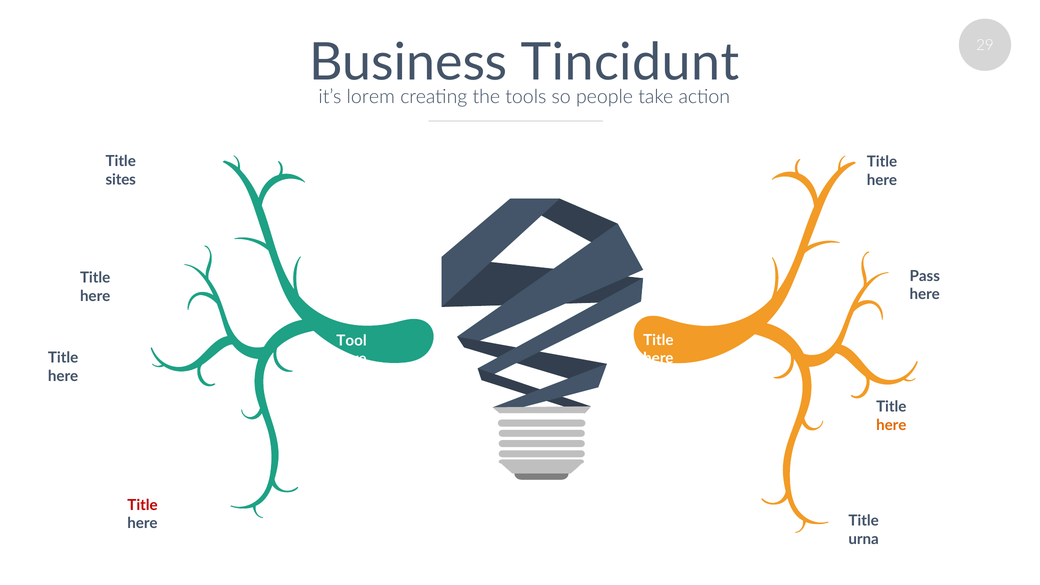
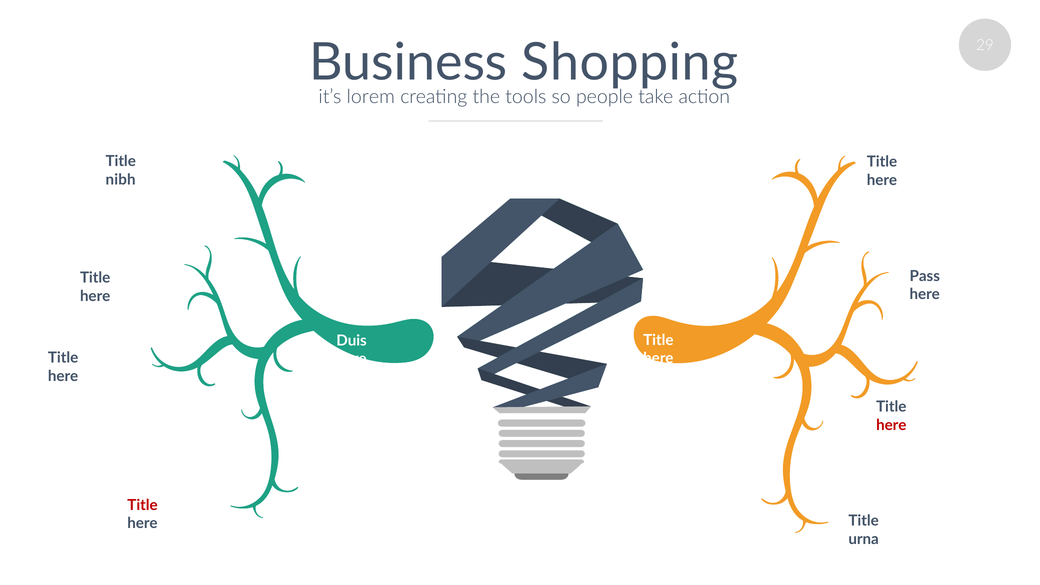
Tincidunt: Tincidunt -> Shopping (630, 63)
sites: sites -> nibh (121, 180)
Tool: Tool -> Duis (352, 340)
here colour: orange -> red (891, 425)
